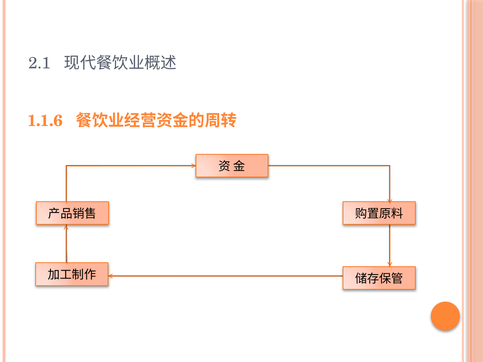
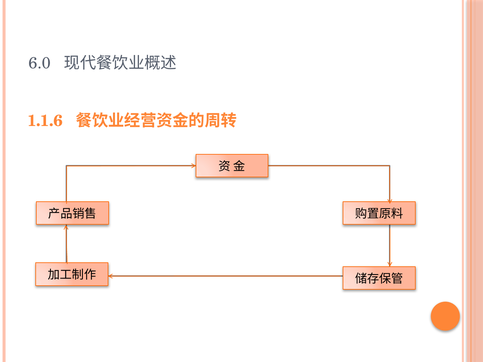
2.1: 2.1 -> 6.0 (40, 63)
